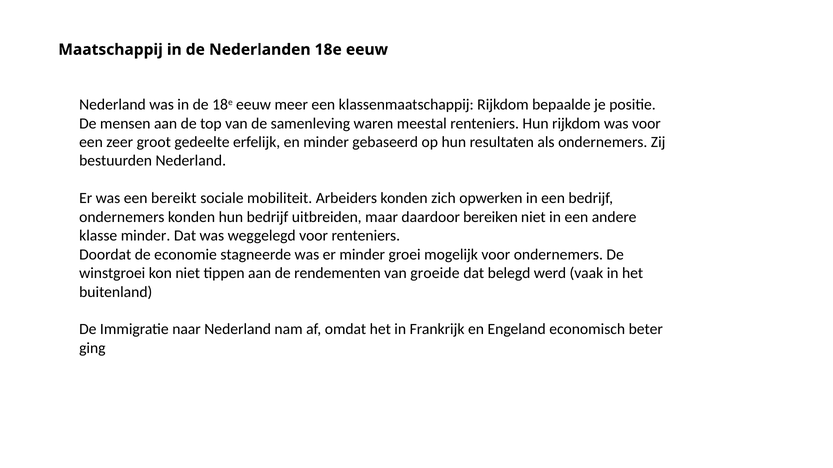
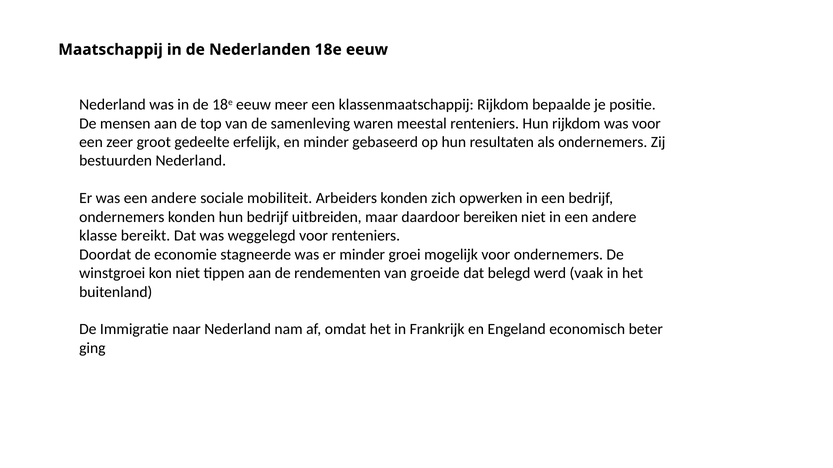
was een bereikt: bereikt -> andere (174, 199)
klasse minder: minder -> bereikt (146, 236)
